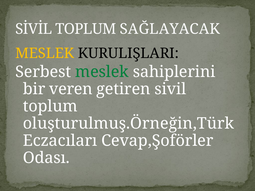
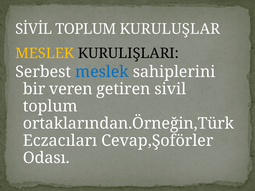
SAĞLAYACAK: SAĞLAYACAK -> KURULUŞLAR (170, 29)
meslek colour: green -> blue (102, 72)
oluşturulmuş.Örneğin,Türk: oluşturulmuş.Örneğin,Türk -> ortaklarından.Örneğin,Türk (129, 124)
